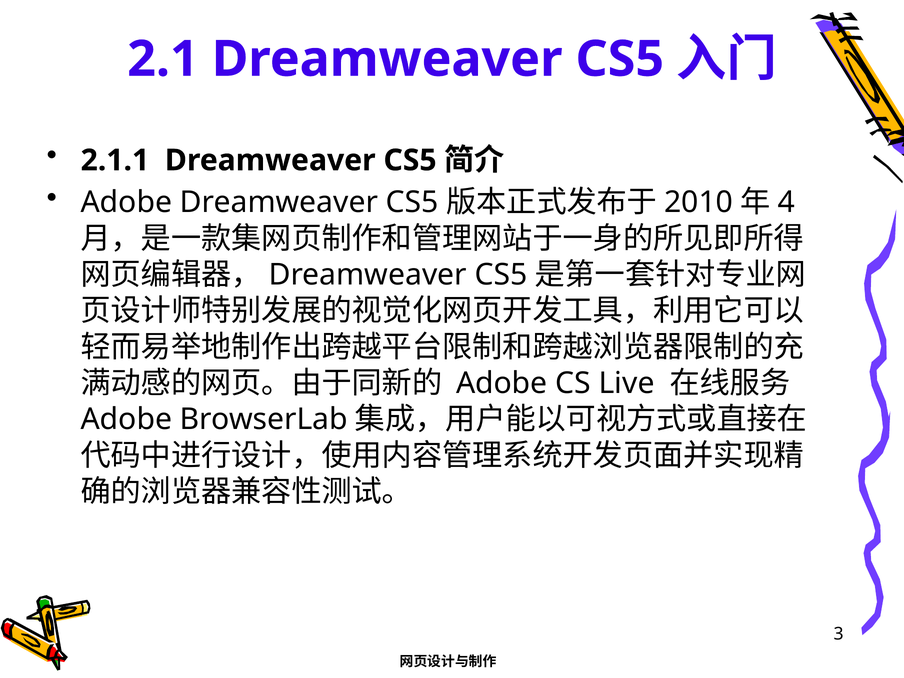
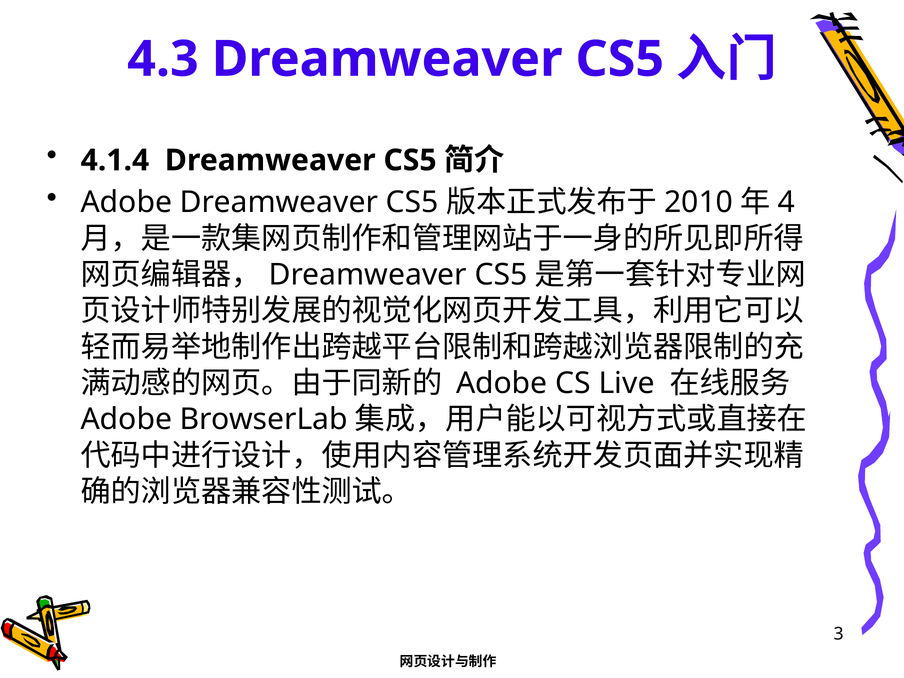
2.1: 2.1 -> 4.3 (163, 59)
2.1.1: 2.1.1 -> 4.1.4 (115, 160)
